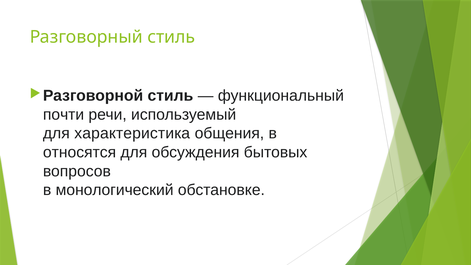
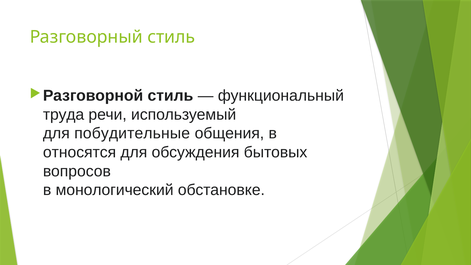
почти: почти -> труда (64, 115)
характеристика: характеристика -> побудительные (132, 133)
